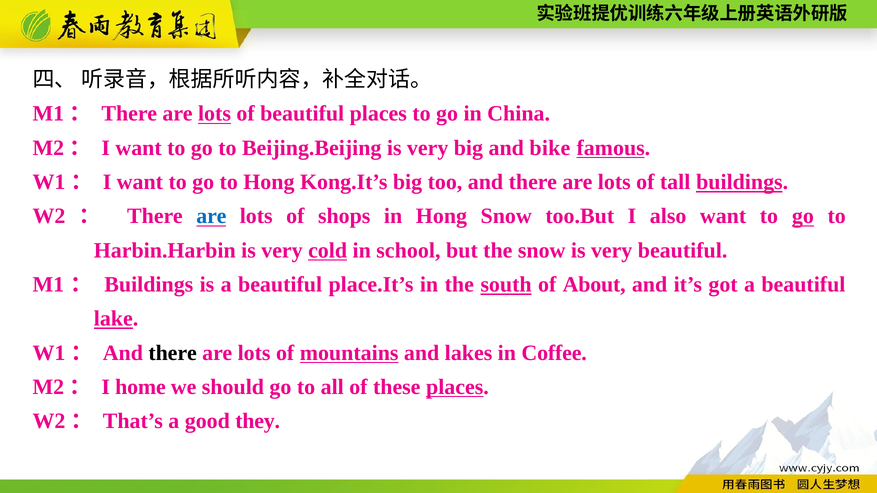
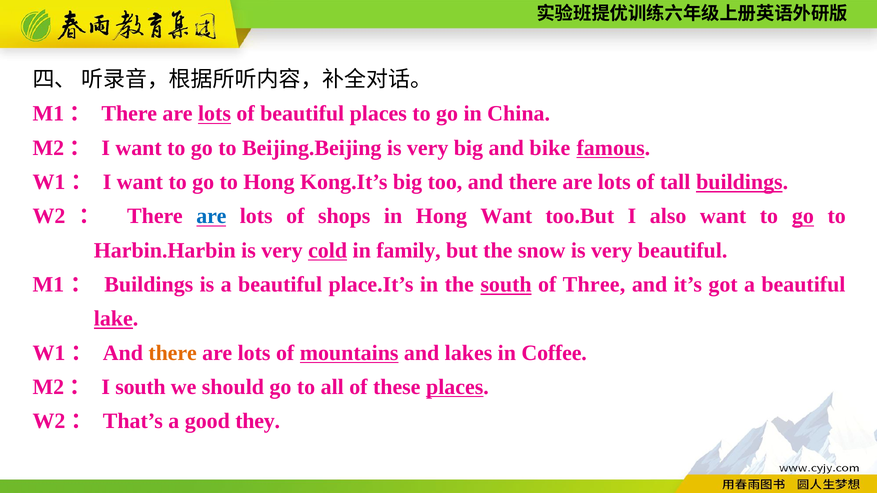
Hong Snow: Snow -> Want (506, 216)
school: school -> family (408, 251)
About: About -> Three (594, 285)
there colour: black -> orange (173, 353)
I home: home -> south (140, 387)
